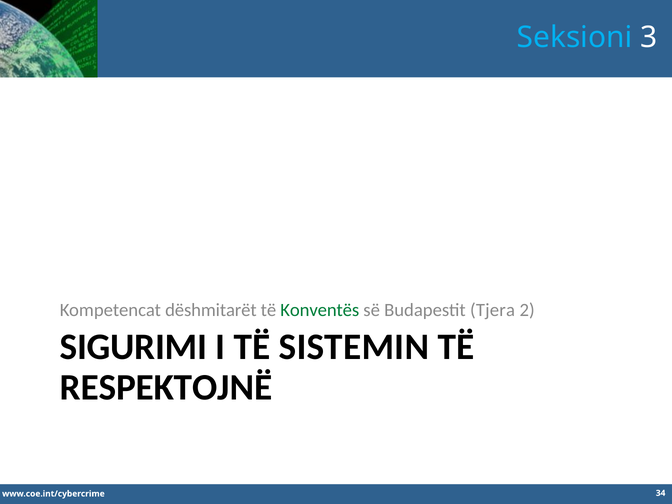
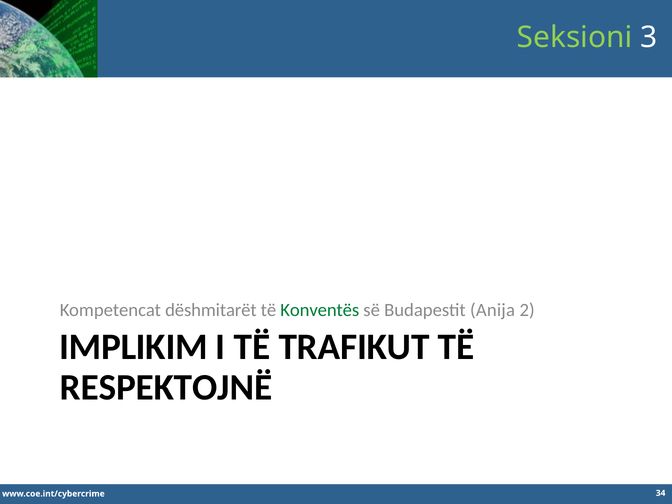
Seksioni colour: light blue -> light green (575, 37)
Tjera: Tjera -> Anija (493, 310)
SIGURIMI: SIGURIMI -> IMPLIKIM (133, 347)
SISTEMIN: SISTEMIN -> TRAFIKUT (354, 347)
